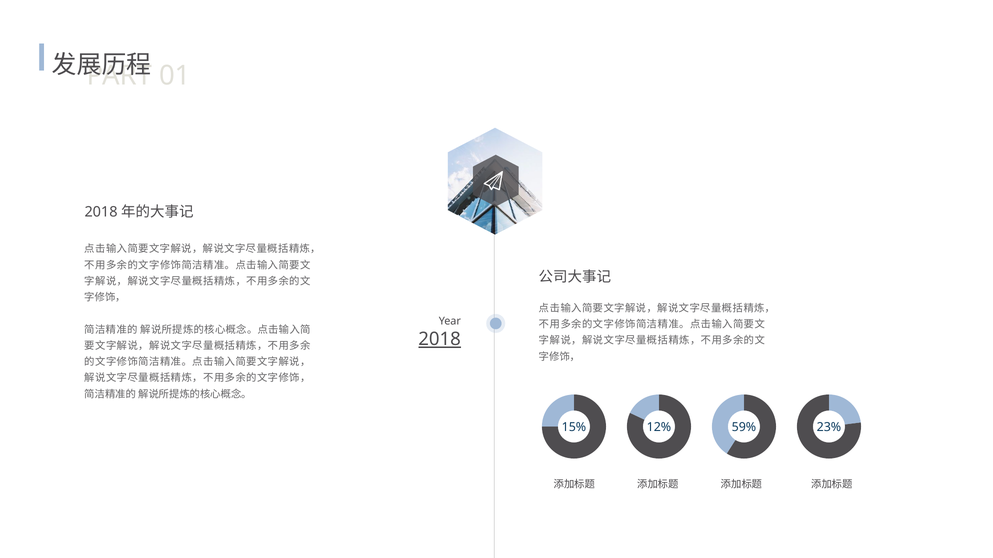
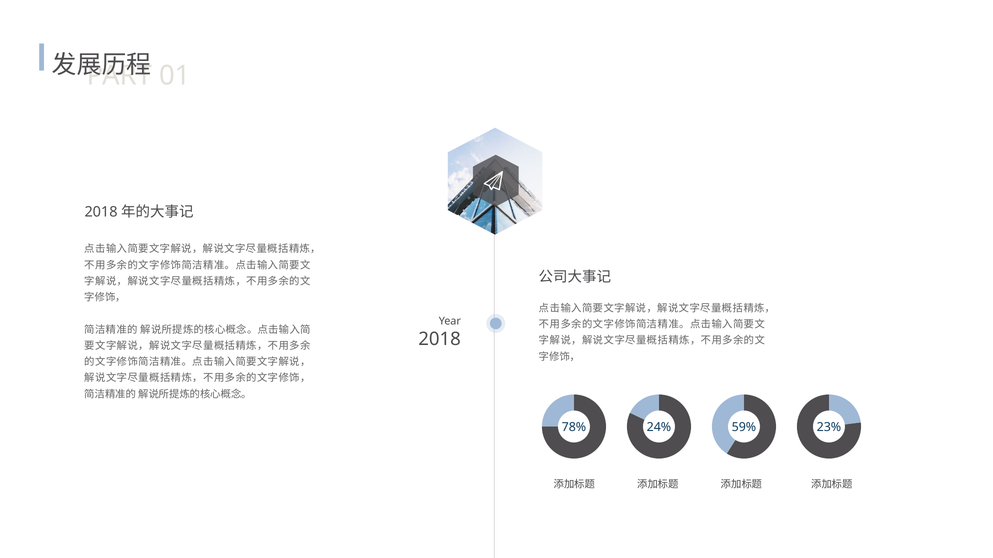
2018 underline: present -> none (440, 340)
15%: 15% -> 78% (574, 428)
12%: 12% -> 24% (659, 428)
